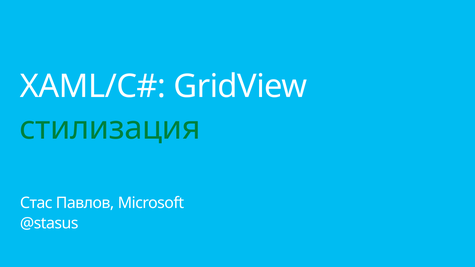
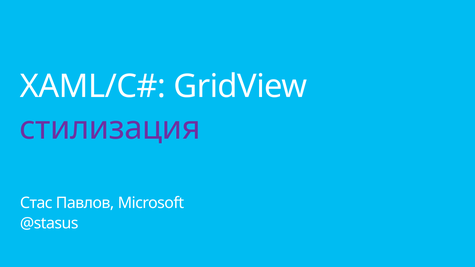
стилизация colour: green -> purple (110, 128)
